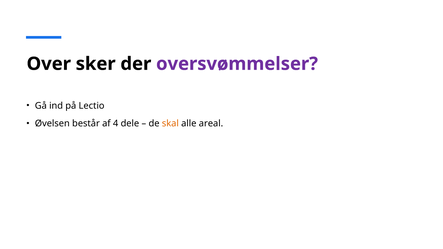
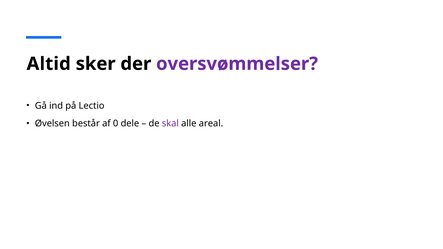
Over: Over -> Altid (49, 64)
4: 4 -> 0 (116, 124)
skal colour: orange -> purple (170, 124)
